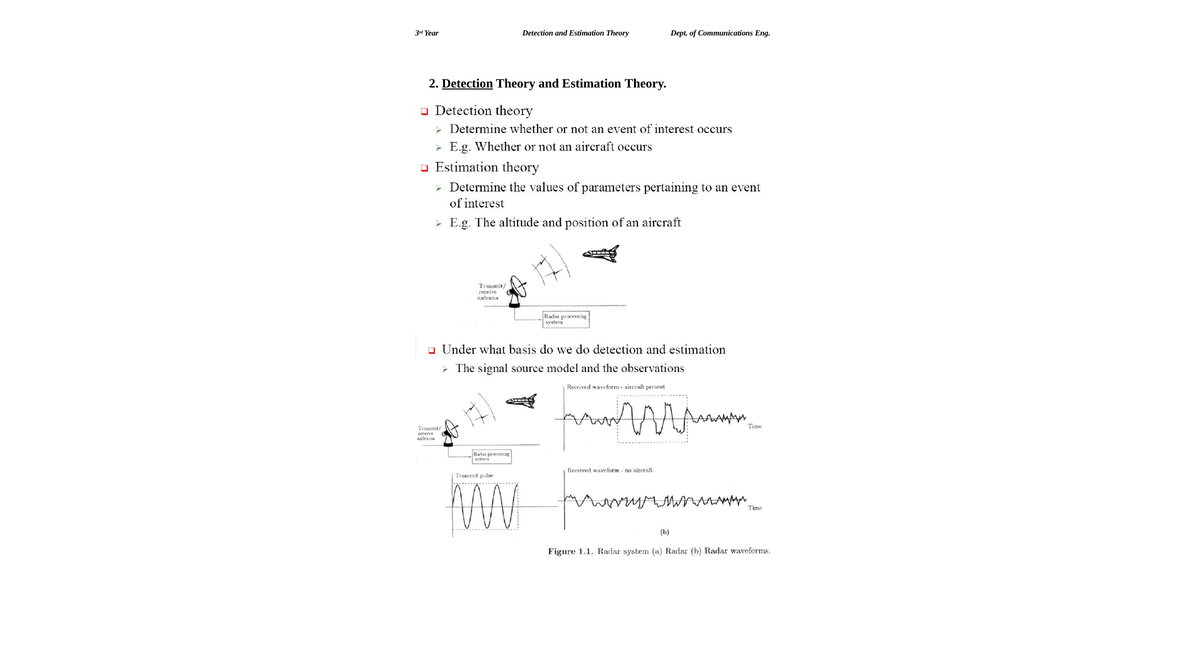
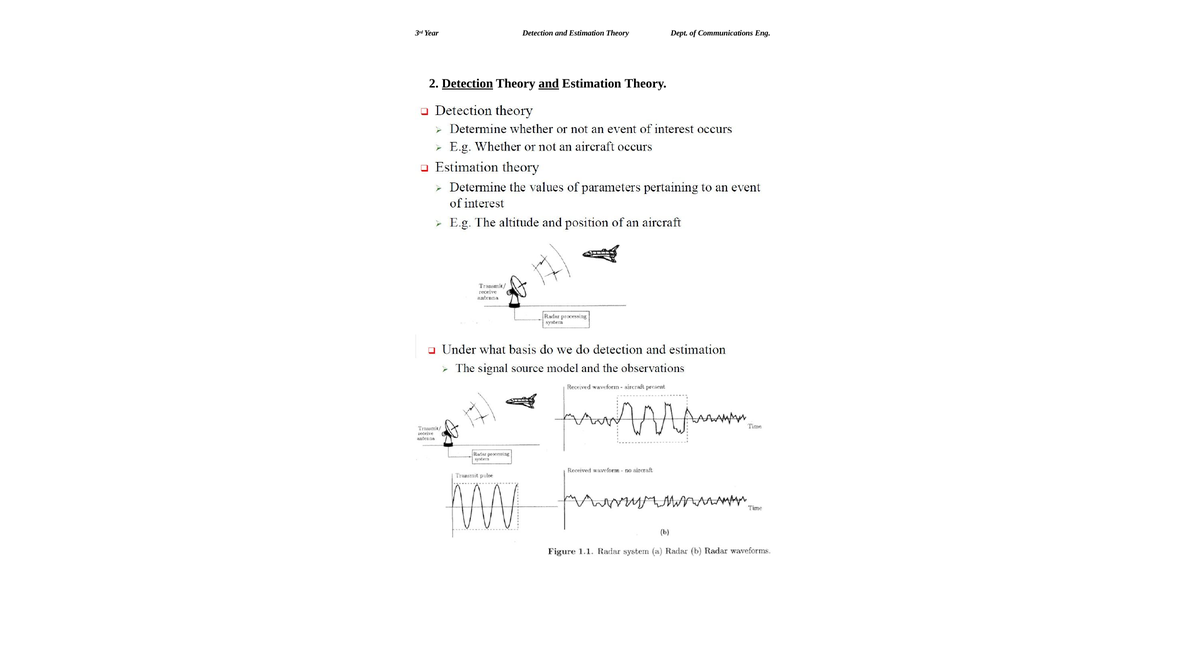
and underline: none -> present (549, 83)
